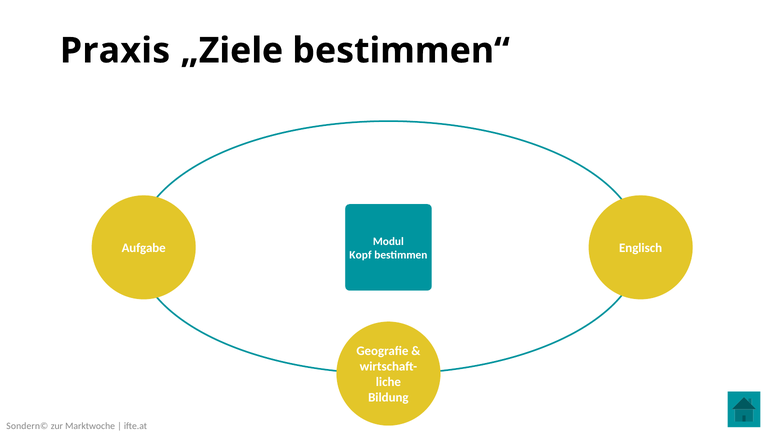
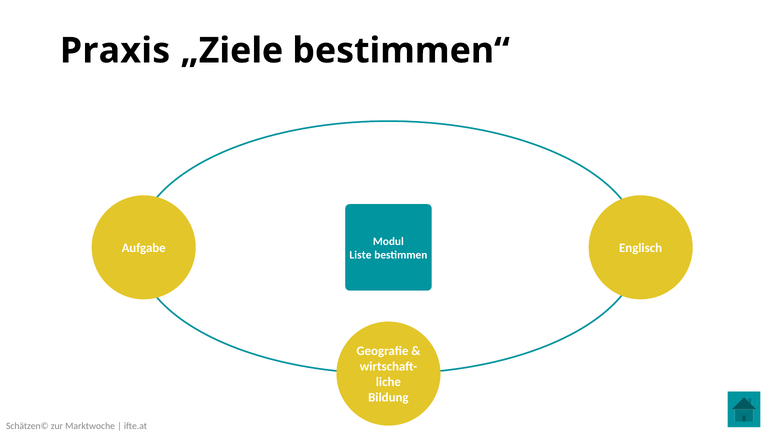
Kopf: Kopf -> Liste (360, 255)
Sondern©: Sondern© -> Schätzen© (27, 426)
